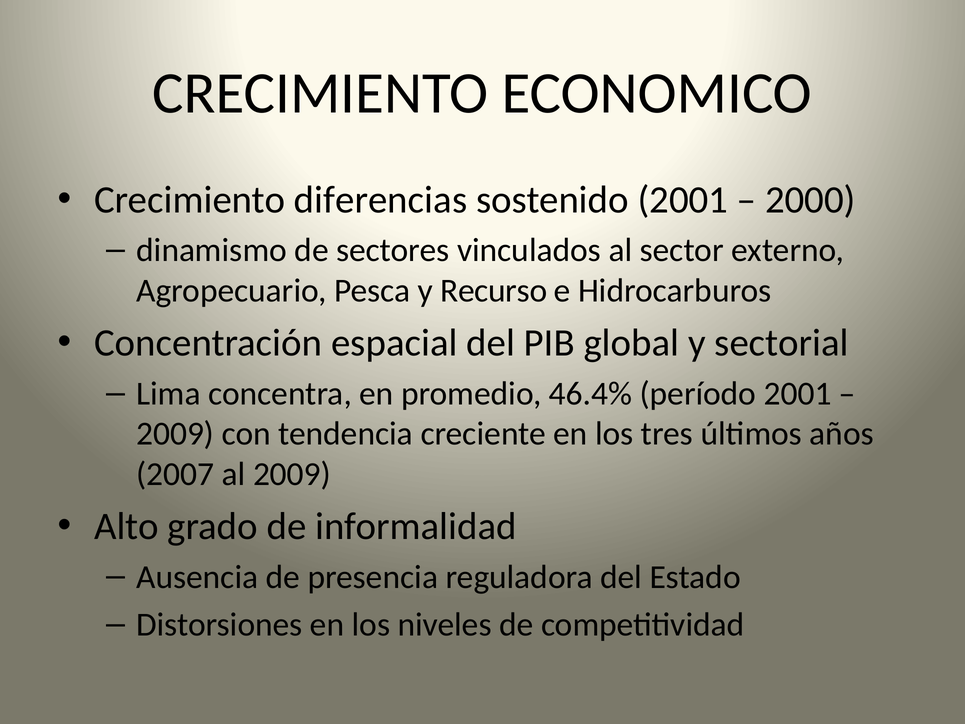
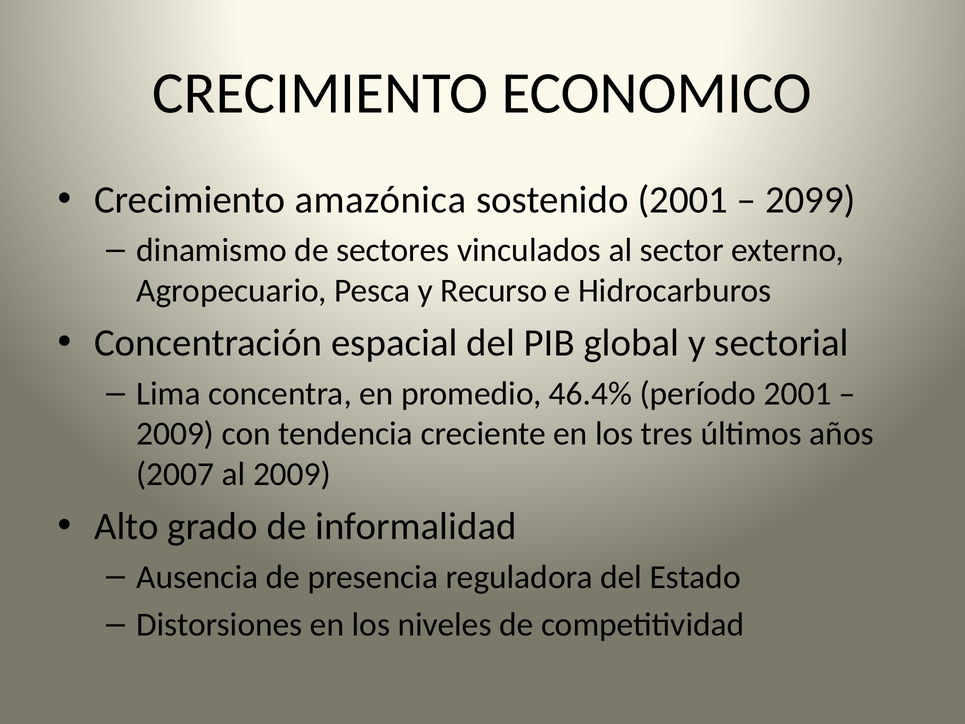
diferencias: diferencias -> amazónica (380, 200)
2000: 2000 -> 2099 (810, 200)
